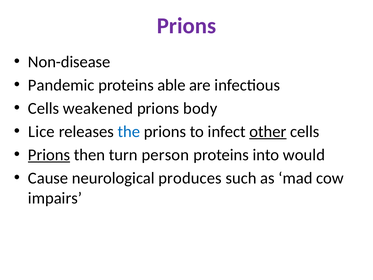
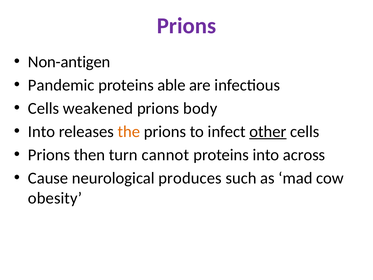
Non-disease: Non-disease -> Non-antigen (69, 62)
Lice: Lice -> Into (42, 131)
the colour: blue -> orange (129, 131)
Prions underline: present -> none (49, 155)
person: person -> cannot (165, 155)
would: would -> across (304, 155)
impairs: impairs -> obesity (55, 198)
